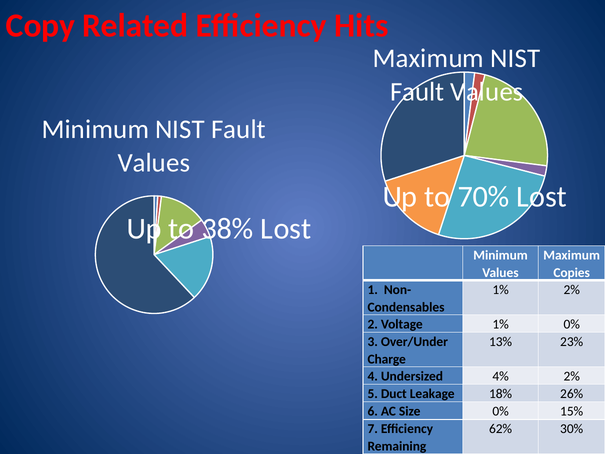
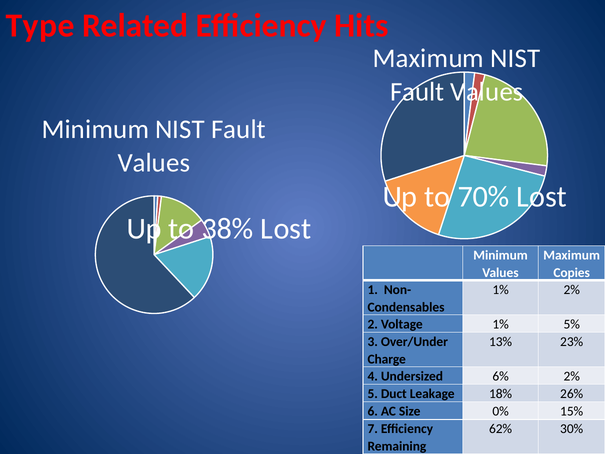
Copy: Copy -> Type (40, 25)
1% 0%: 0% -> 5% (572, 324)
4%: 4% -> 6% (501, 376)
